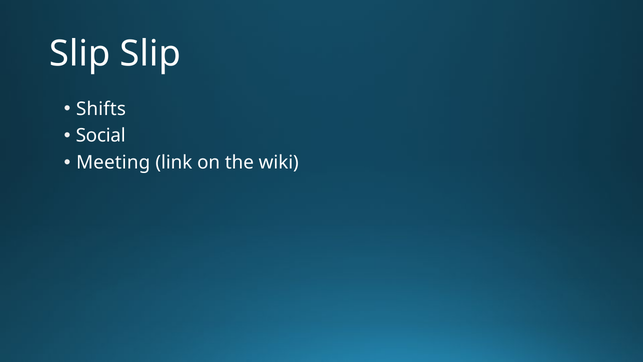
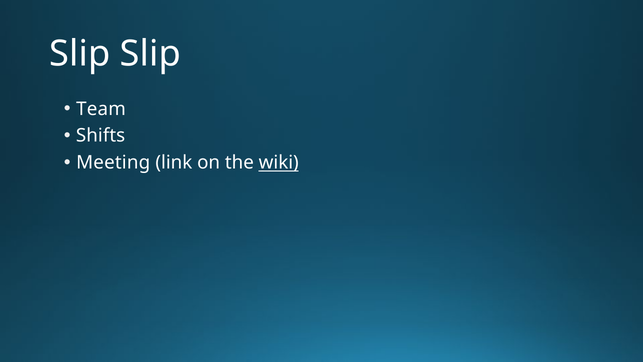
Shifts: Shifts -> Team (101, 109)
Social: Social -> Shifts (101, 136)
wiki underline: none -> present (279, 163)
